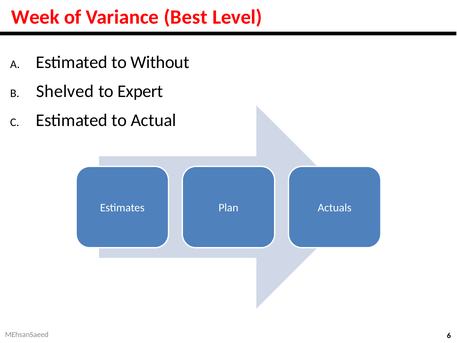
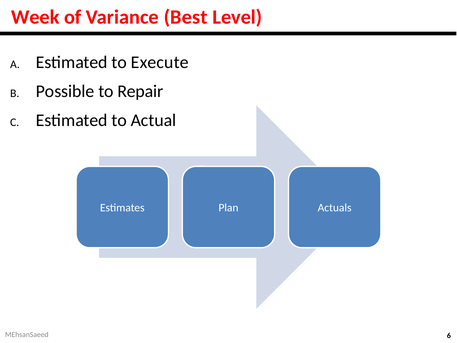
Without: Without -> Execute (160, 62)
Shelved: Shelved -> Possible (65, 91)
Expert: Expert -> Repair (140, 91)
